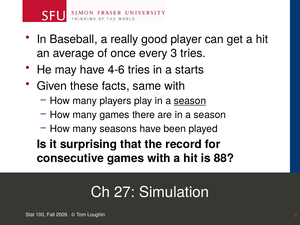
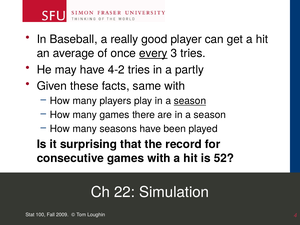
every underline: none -> present (153, 53)
4-6: 4-6 -> 4-2 (116, 70)
starts: starts -> partly (190, 70)
88: 88 -> 52 (224, 158)
27: 27 -> 22 (125, 192)
